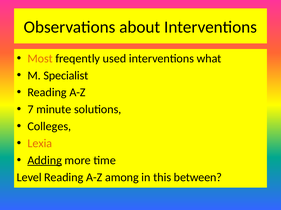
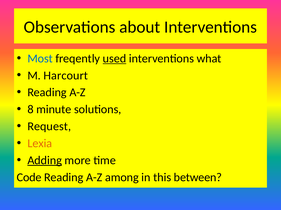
Most colour: orange -> blue (40, 59)
used underline: none -> present (115, 59)
Specialist: Specialist -> Harcourt (66, 76)
7: 7 -> 8 (30, 110)
Colleges: Colleges -> Request (49, 127)
Level: Level -> Code (29, 178)
